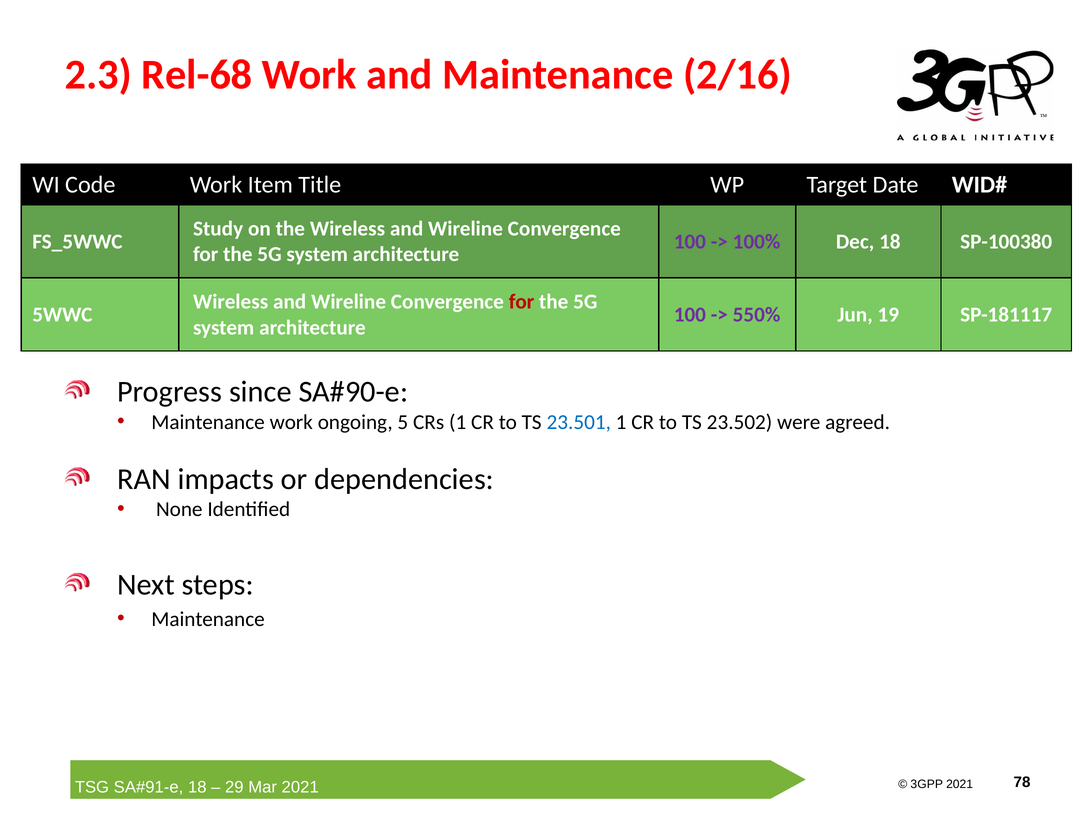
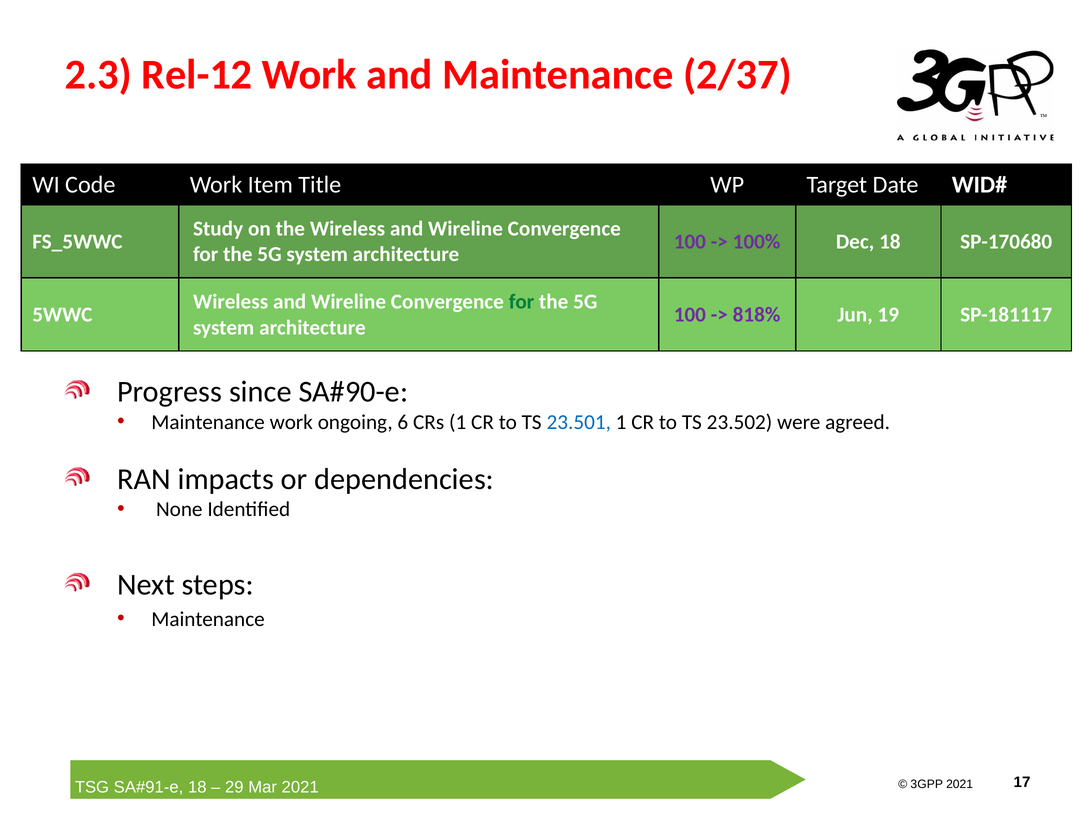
Rel-68: Rel-68 -> Rel-12 (197, 75)
2/16: 2/16 -> 2/37 (738, 75)
SP-100380: SP-100380 -> SP-170680 (1006, 241)
for colour: red -> green (522, 302)
550%: 550% -> 818% (756, 315)
5: 5 -> 6 (403, 422)
78: 78 -> 17 (1022, 782)
